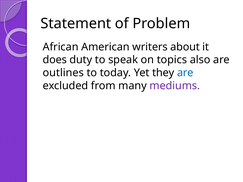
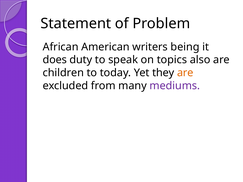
about: about -> being (185, 47)
outlines: outlines -> children (63, 73)
are colour: blue -> orange (185, 73)
